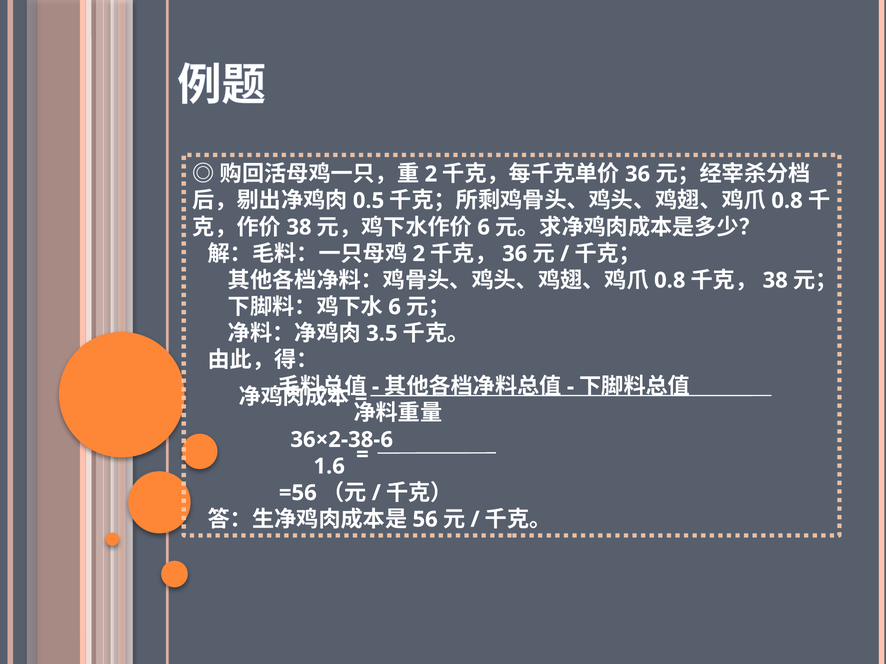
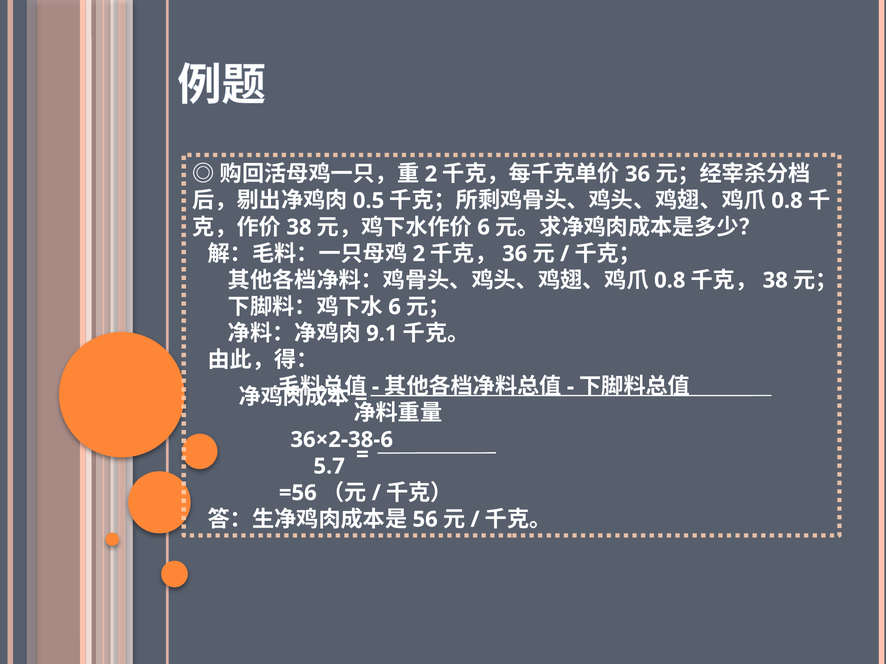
3.5: 3.5 -> 9.1 (382, 334)
1.6: 1.6 -> 5.7 (329, 467)
